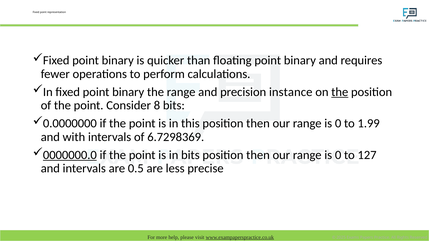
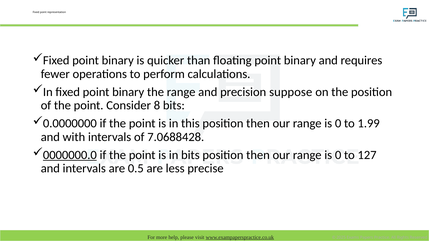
instance: instance -> suppose (291, 92)
the underline: present -> none (340, 92)
6.7298369: 6.7298369 -> 7.0688428 (176, 137)
